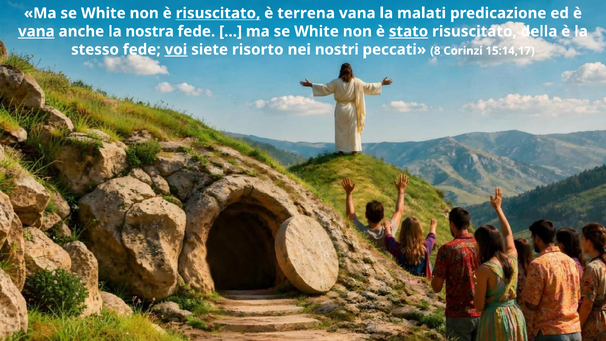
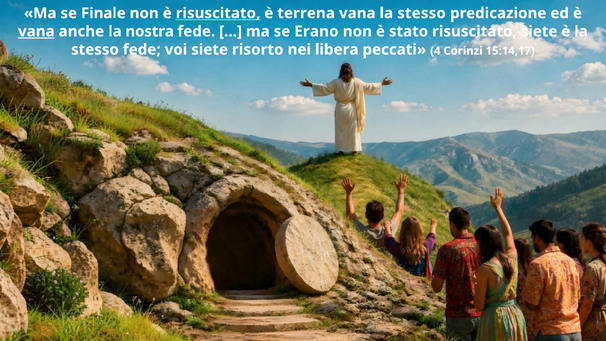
White: White -> Finale (103, 13)
vana la malati: malati -> stesso (422, 13)
White: White -> Erano (316, 31)
stato underline: present -> none (409, 31)
risuscitato della: della -> siete (539, 31)
voi underline: present -> none (176, 50)
nostri: nostri -> libera (337, 50)
8: 8 -> 4 (435, 51)
